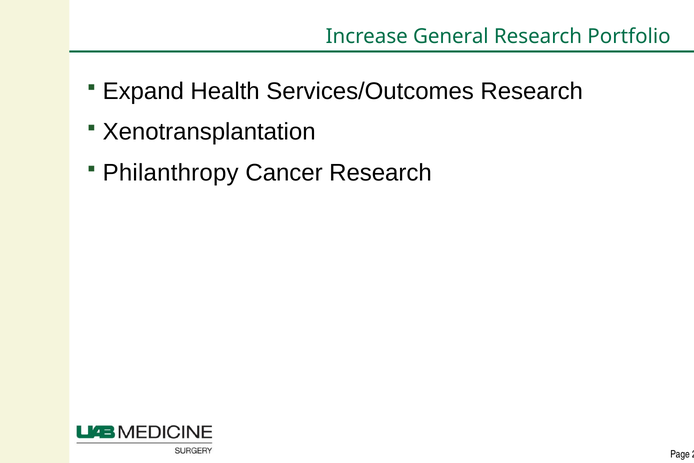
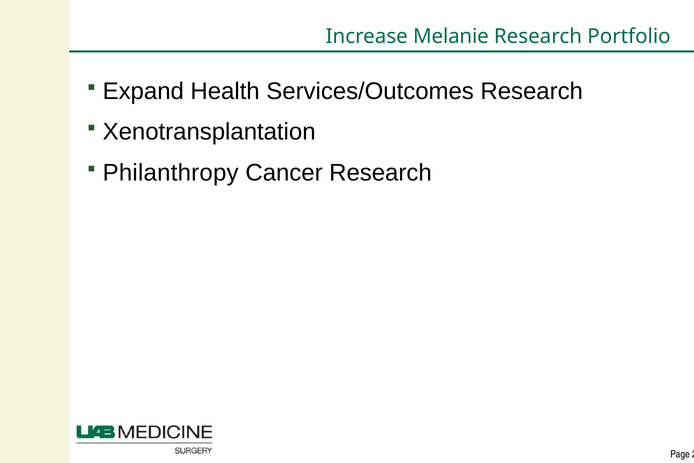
General: General -> Melanie (451, 36)
